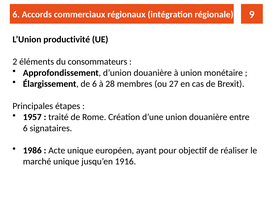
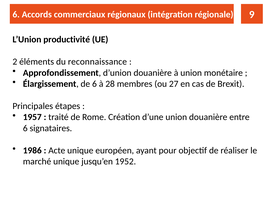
consommateurs: consommateurs -> reconnaissance (97, 62)
1916: 1916 -> 1952 (125, 161)
